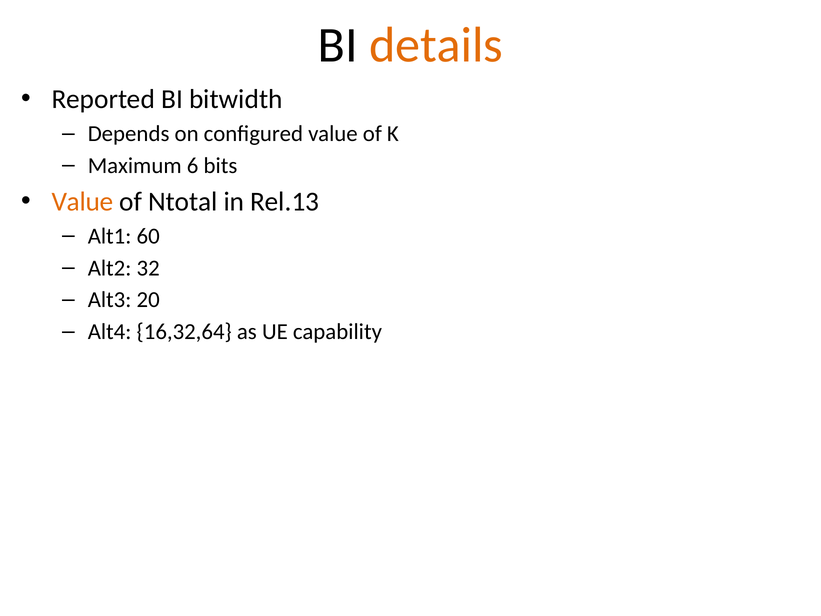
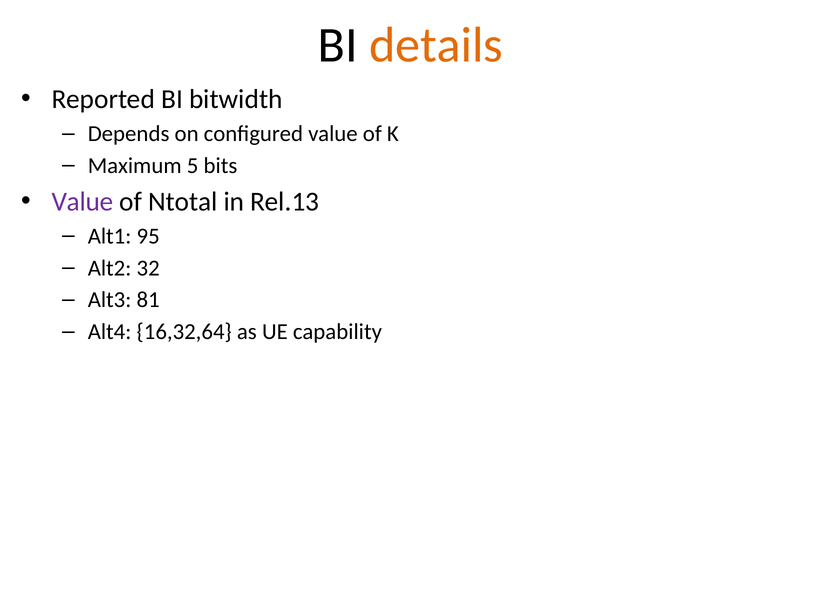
6: 6 -> 5 (193, 166)
Value colour: orange -> purple (83, 202)
60: 60 -> 95 (148, 236)
20: 20 -> 81 (148, 300)
